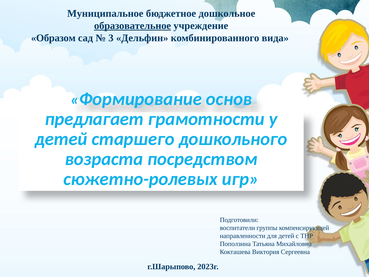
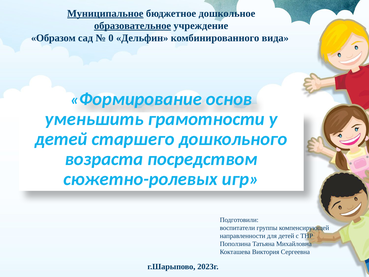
Муниципальное underline: none -> present (105, 13)
3: 3 -> 0 (111, 38)
предлагает: предлагает -> уменьшить (94, 119)
